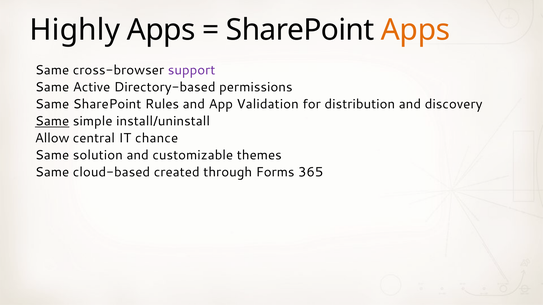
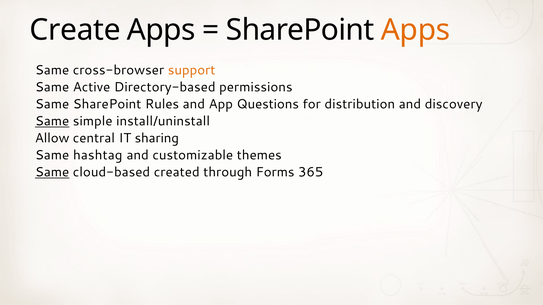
Highly: Highly -> Create (75, 30)
support colour: purple -> orange (192, 70)
Validation: Validation -> Questions (268, 104)
chance: chance -> sharing (157, 138)
solution: solution -> hashtag (98, 155)
Same underline: none -> present (52, 172)
